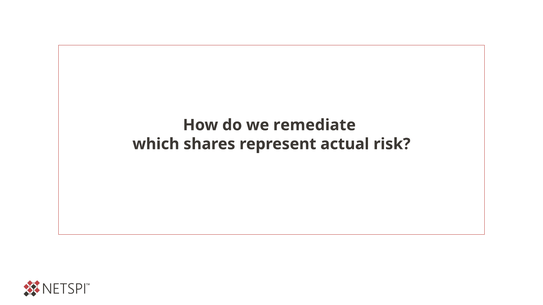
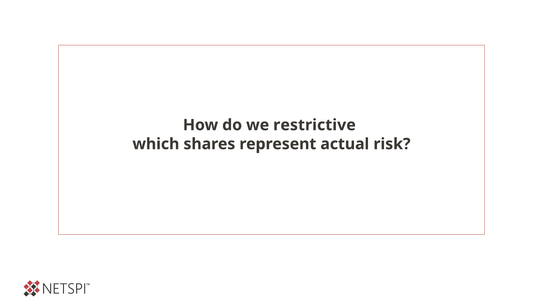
remediate: remediate -> restrictive (314, 125)
